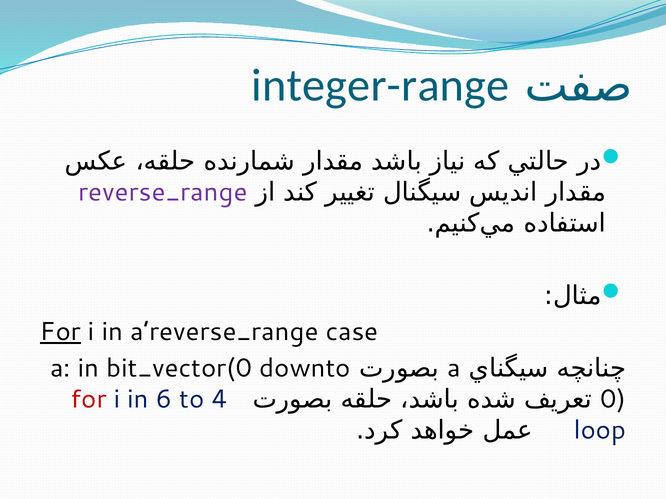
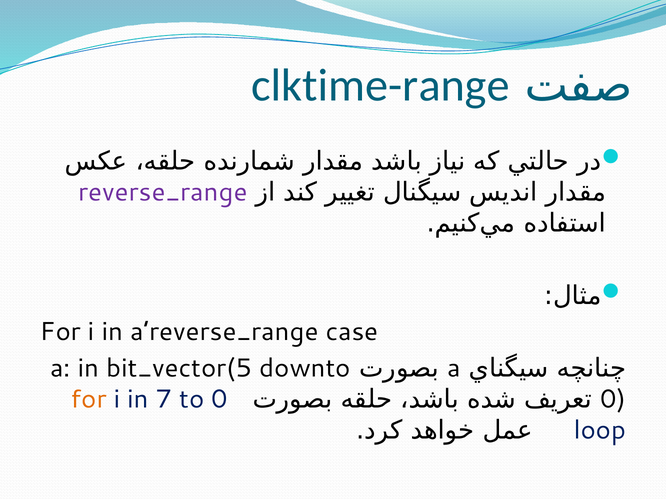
integer-range: integer-range -> clktime-range (380, 86)
For underline: present -> none (60, 332)
bit_vector(0: bit_vector(0 -> bit_vector(5 (179, 368)
for colour: red -> orange (89, 399)
6: 6 -> 7 (164, 399)
to 4: 4 -> 0 (220, 399)
